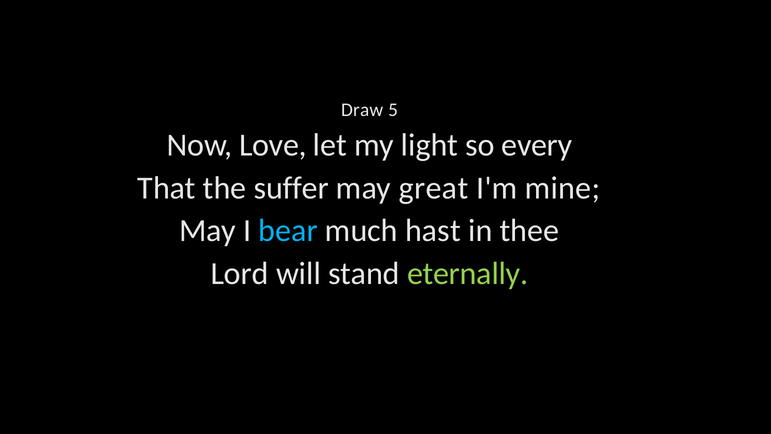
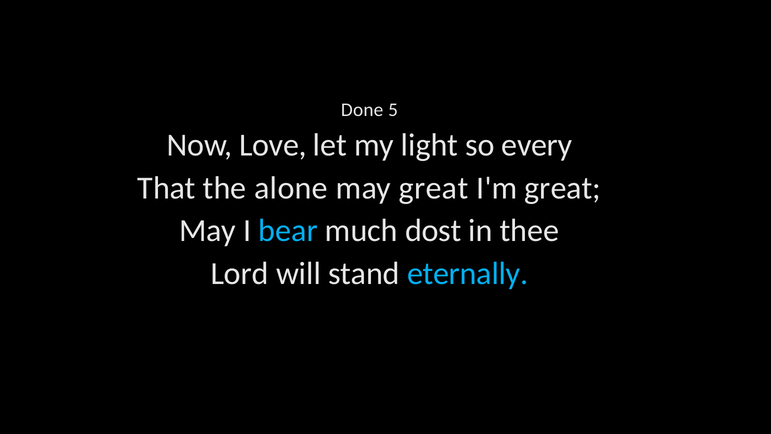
Draw: Draw -> Done (362, 110)
suffer: suffer -> alone (291, 188)
I'm mine: mine -> great (563, 188)
hast: hast -> dost (433, 231)
eternally colour: light green -> light blue (468, 273)
